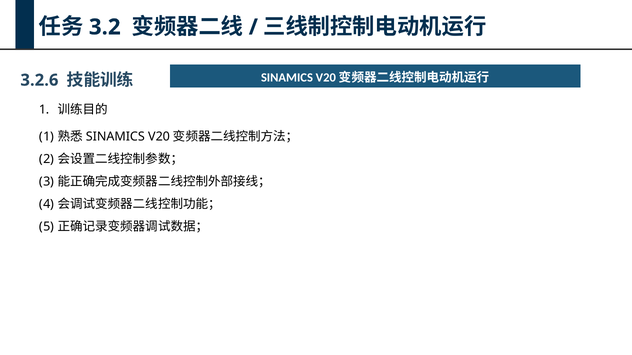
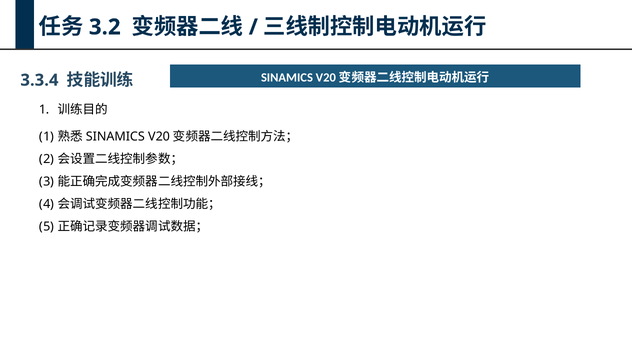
3.2.6: 3.2.6 -> 3.3.4 (39, 80)
